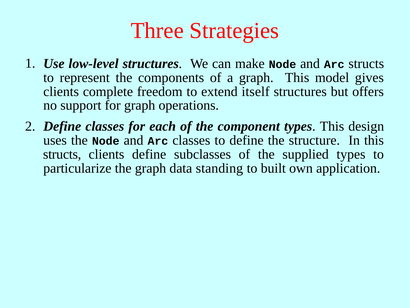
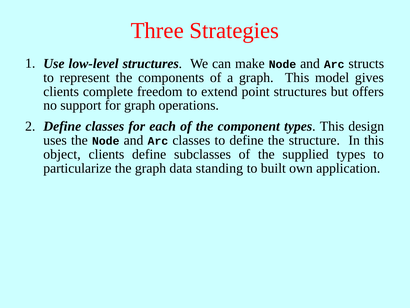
itself: itself -> point (256, 91)
structs: structs -> object (62, 154)
